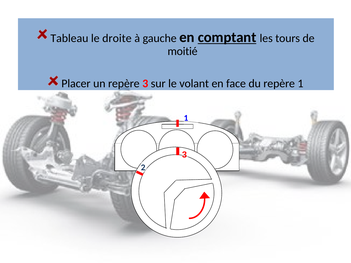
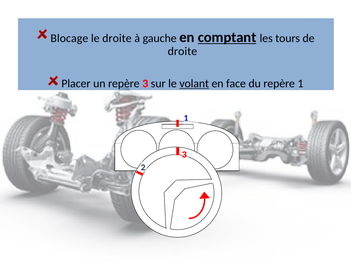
Tableau: Tableau -> Blocage (69, 38)
moitié: moitié -> droite (182, 51)
volant underline: none -> present (194, 84)
